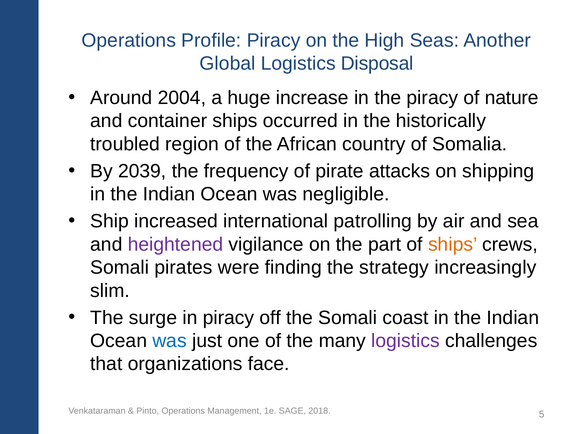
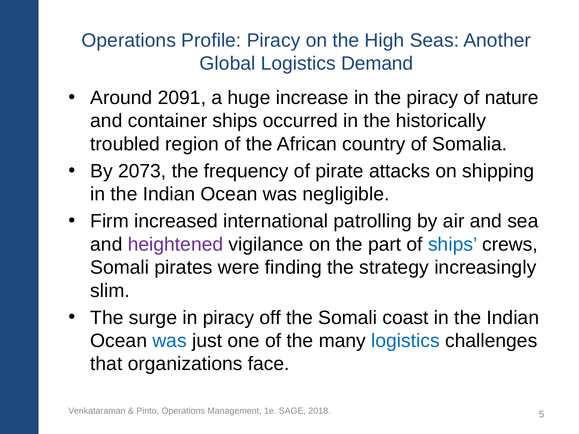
Disposal: Disposal -> Demand (377, 64)
2004: 2004 -> 2091 (182, 98)
2039: 2039 -> 2073 (142, 171)
Ship: Ship -> Firm (110, 221)
ships colour: orange -> blue (453, 245)
logistics colour: purple -> blue (405, 341)
